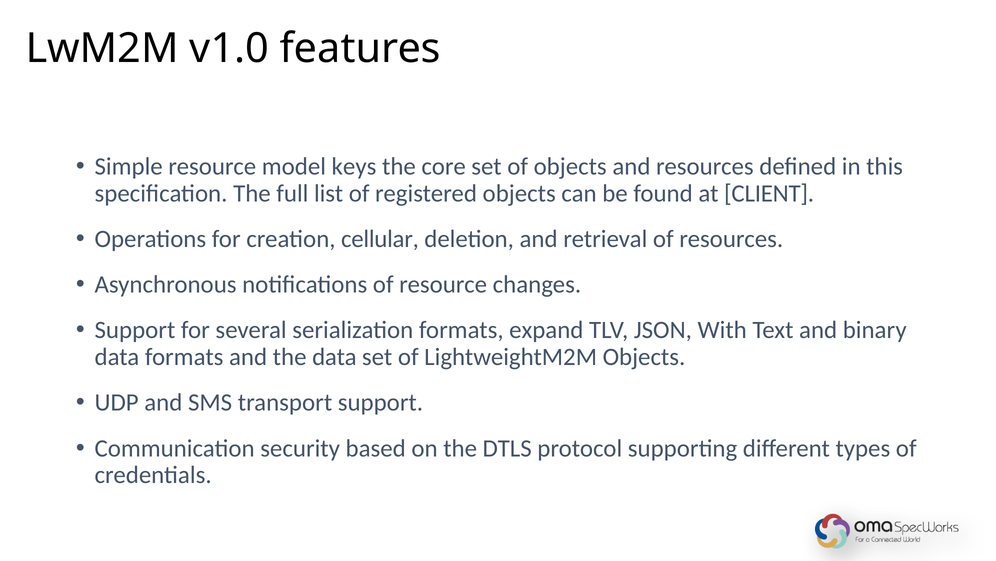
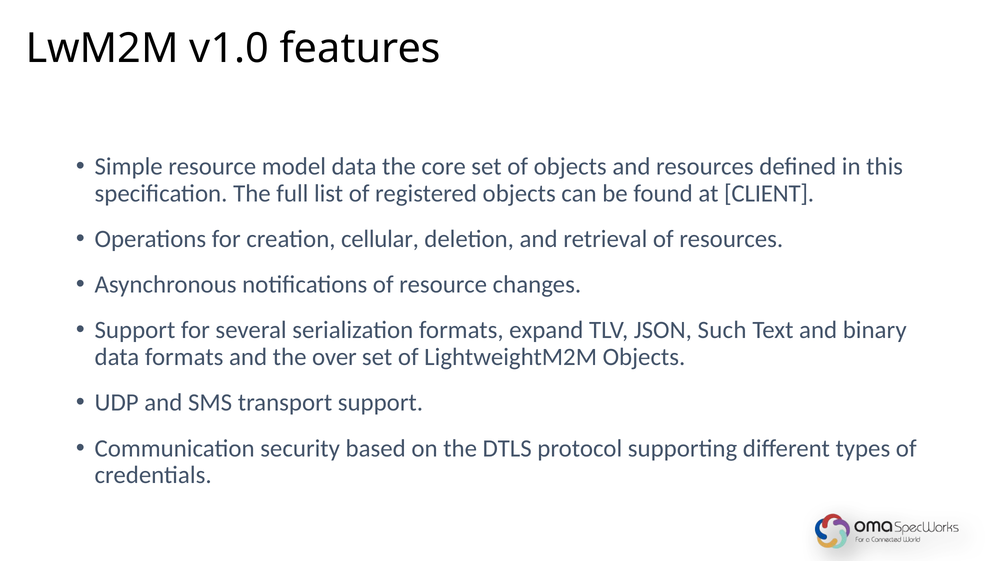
model keys: keys -> data (354, 166)
With: With -> Such (722, 330)
the data: data -> over (334, 357)
